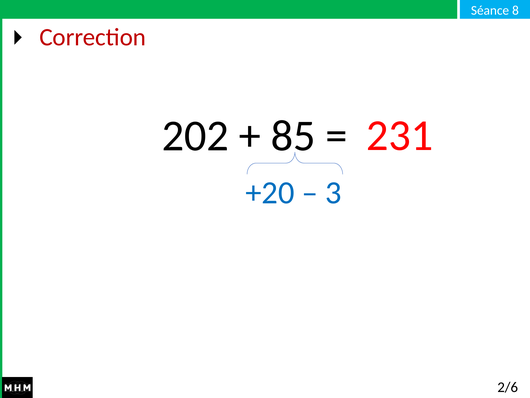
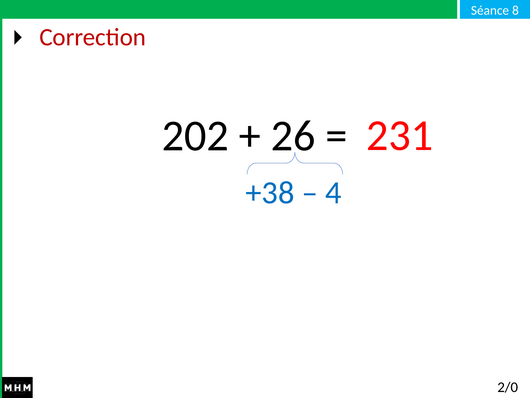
85: 85 -> 26 (293, 136)
+20: +20 -> +38 (270, 192)
3: 3 -> 4 (333, 192)
2/6: 2/6 -> 2/0 (508, 387)
